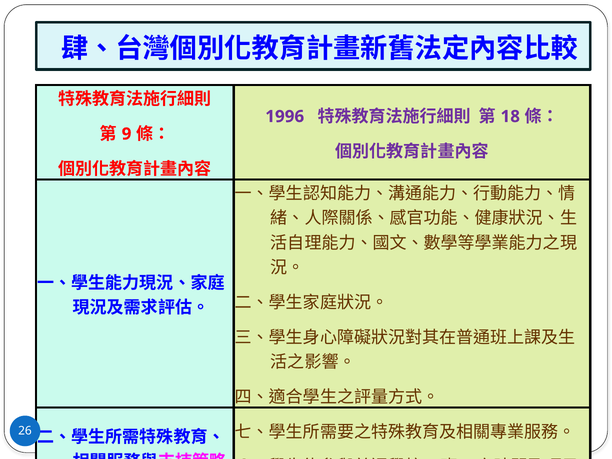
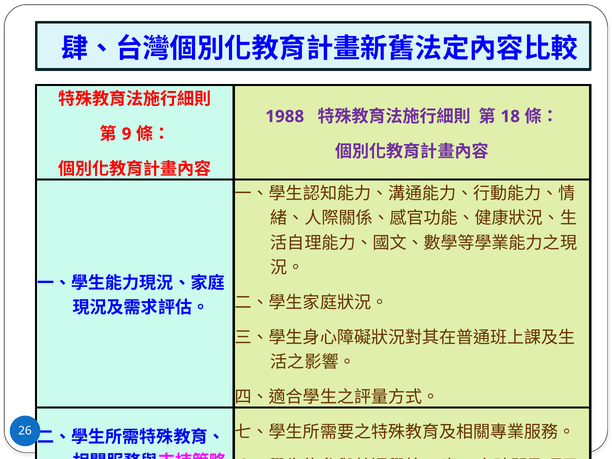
1996: 1996 -> 1988 (285, 116)
